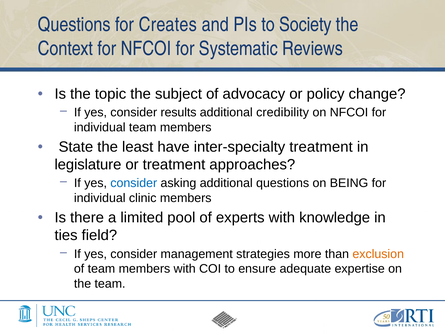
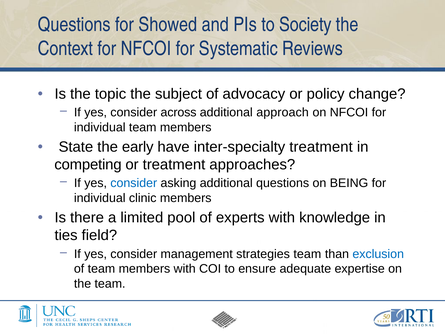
Creates: Creates -> Showed (168, 25)
results: results -> across (179, 112)
credibility: credibility -> approach (283, 112)
least: least -> early (138, 147)
legislature: legislature -> competing (88, 164)
strategies more: more -> team (307, 254)
exclusion colour: orange -> blue (378, 254)
